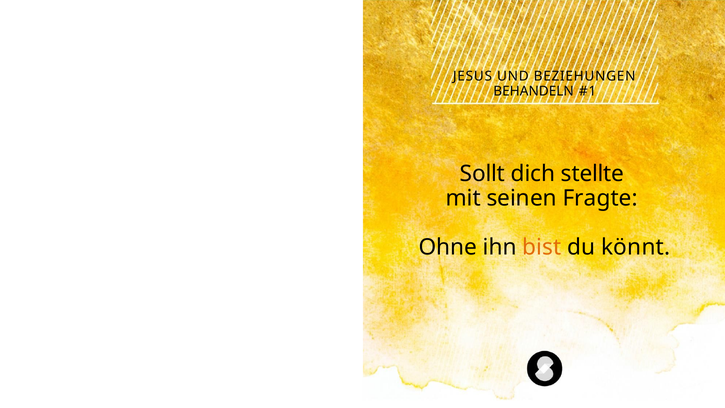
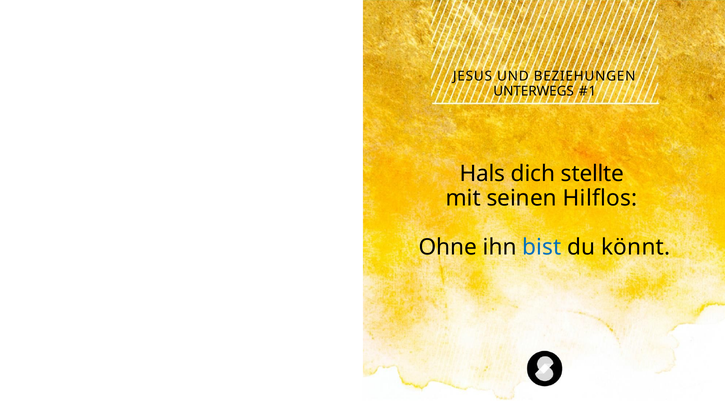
BEHANDELN: BEHANDELN -> UNTERWEGS (534, 91)
Sollt: Sollt -> Hals (482, 174)
Fragte: Fragte -> Hilflos (600, 198)
bist colour: orange -> blue (542, 247)
